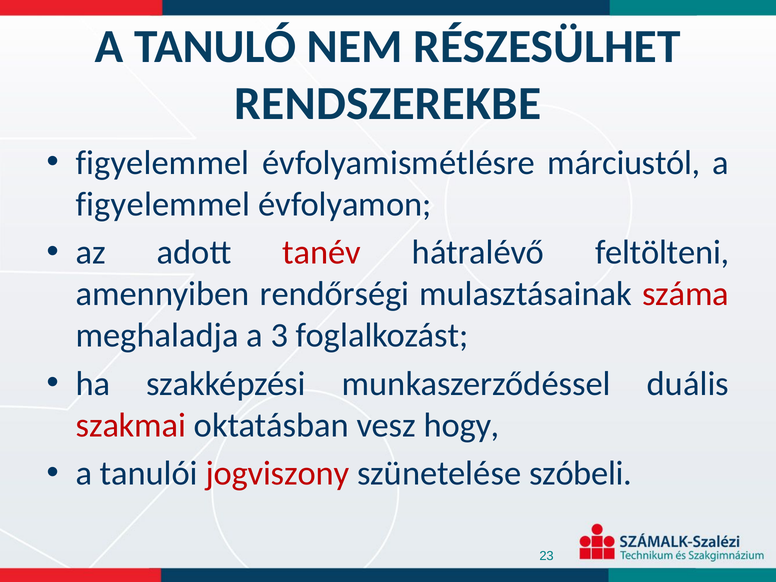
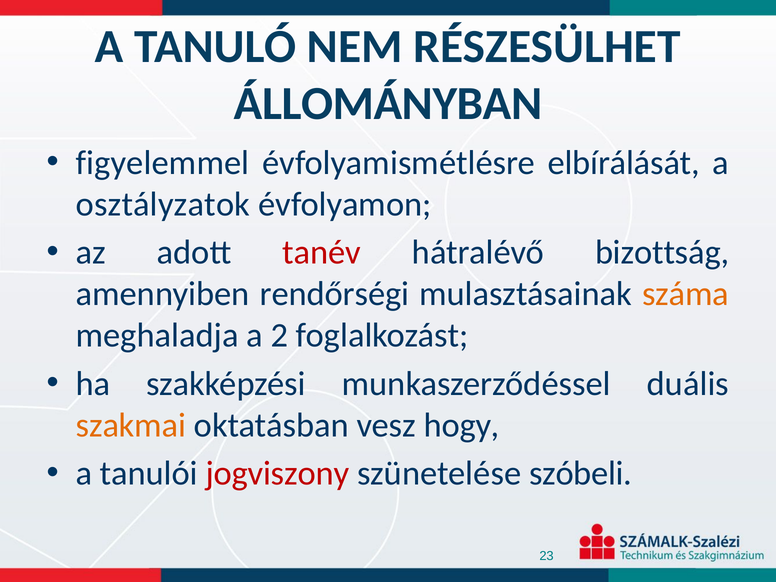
RENDSZEREKBE: RENDSZEREKBE -> ÁLLOMÁNYBAN (388, 104)
márciustól: márciustól -> elbírálását (624, 163)
figyelemmel: figyelemmel -> osztályzatok (163, 204)
feltölteni: feltölteni -> bizottság (662, 253)
száma colour: red -> orange (685, 294)
3: 3 -> 2 (279, 335)
szakmai colour: red -> orange (131, 425)
